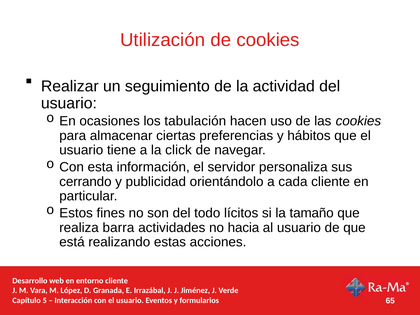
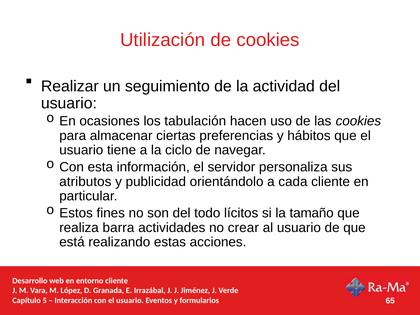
click: click -> ciclo (179, 150)
cerrando: cerrando -> atributos (85, 182)
hacia: hacia -> crear (243, 228)
